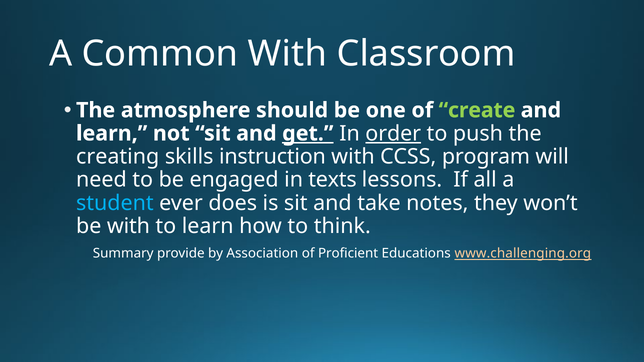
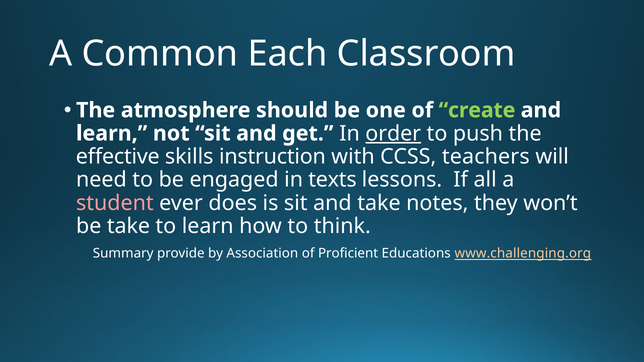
Common With: With -> Each (288, 54)
get underline: present -> none (308, 134)
creating: creating -> effective (118, 157)
program: program -> teachers (486, 157)
student colour: light blue -> pink (115, 203)
be with: with -> take (128, 226)
